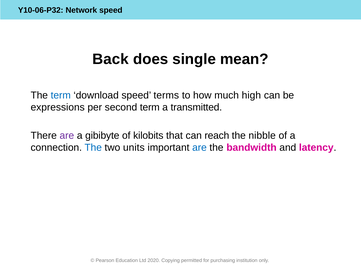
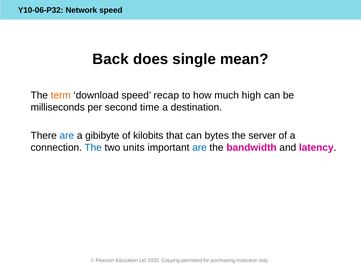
term colour: blue -> orange (61, 95)
terms: terms -> recap (166, 95)
expressions: expressions -> milliseconds (58, 107)
second term: term -> time (150, 107)
transmitted: transmitted -> destination (196, 107)
are colour: purple -> blue (67, 135)
reach: reach -> bytes (217, 135)
nibble: nibble -> server (262, 135)
